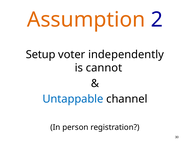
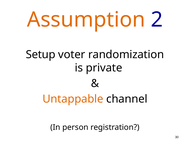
independently: independently -> randomization (126, 54)
cannot: cannot -> private (104, 68)
Untappable colour: blue -> orange (73, 99)
